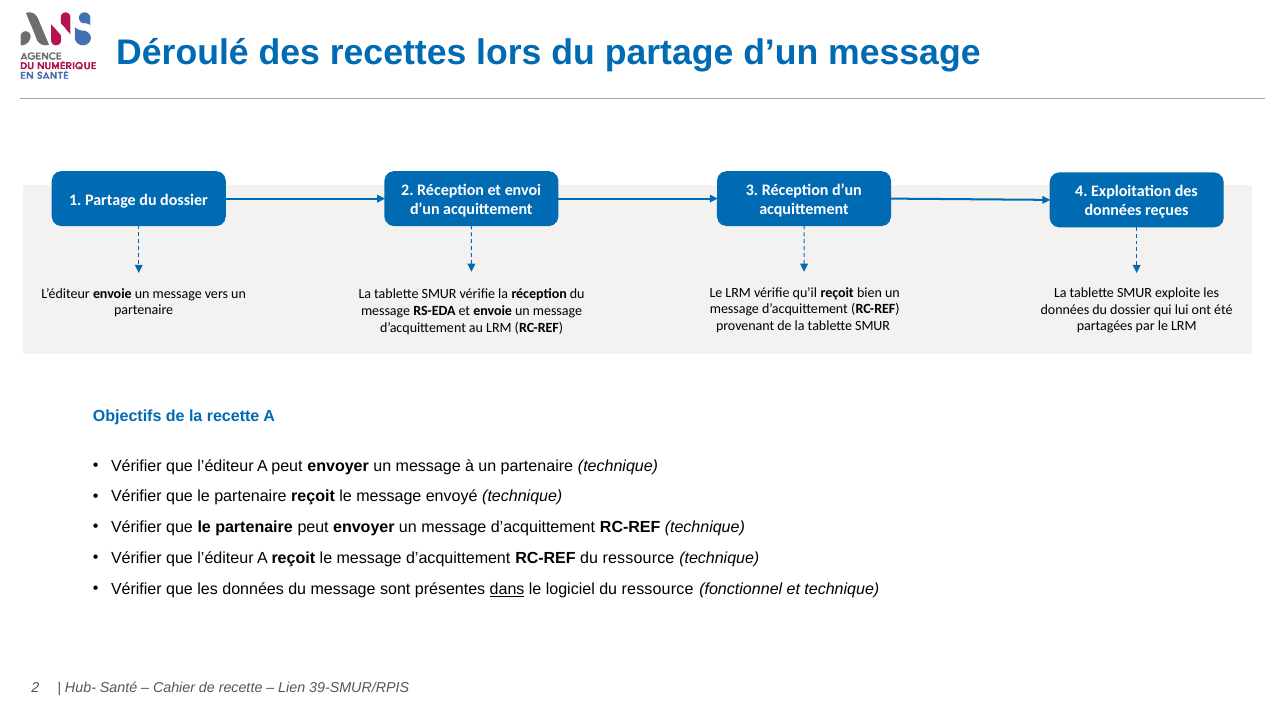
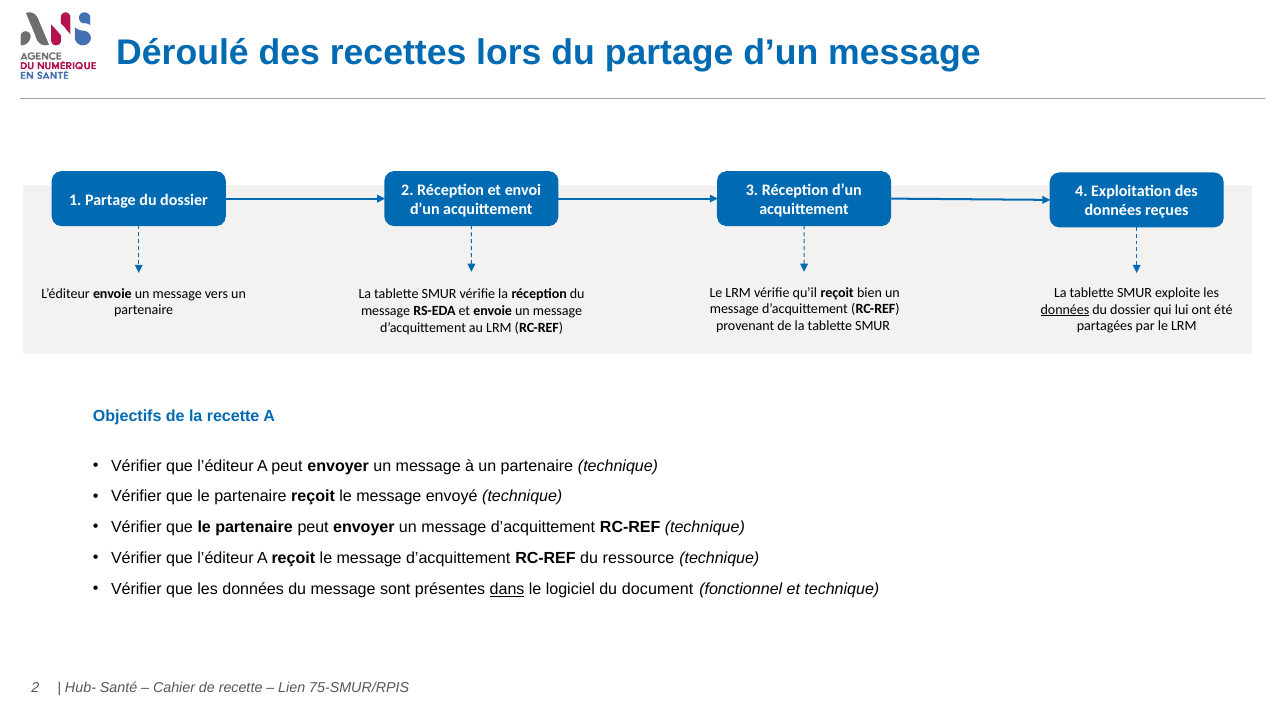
données underline: none -> present (1065, 309)
logiciel du ressource: ressource -> document (658, 589)
39-SMUR/RPIS: 39-SMUR/RPIS -> 75-SMUR/RPIS (359, 688)
